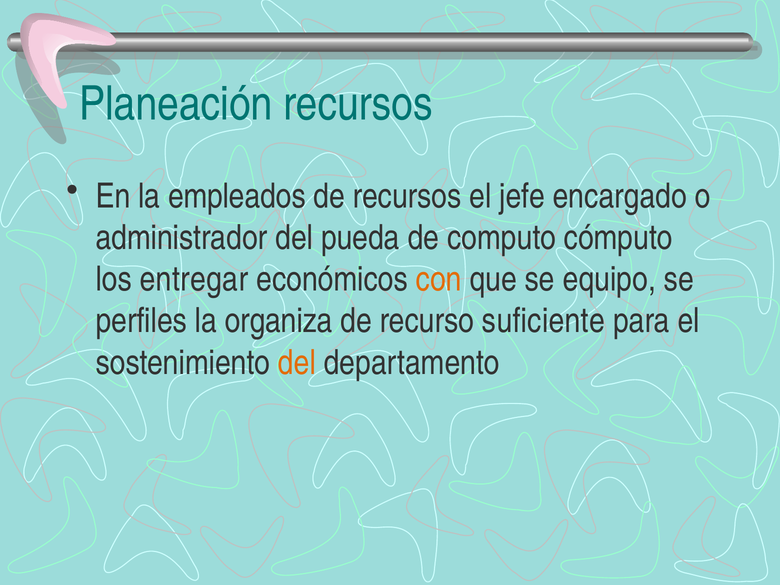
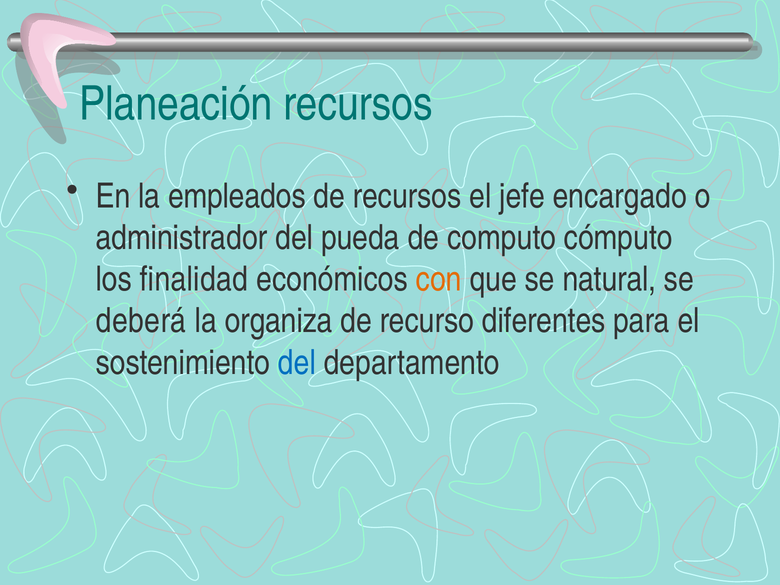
entregar: entregar -> finalidad (194, 279)
equipo: equipo -> natural (609, 279)
perfiles: perfiles -> deberá (141, 321)
suficiente: suficiente -> diferentes (544, 321)
del colour: orange -> blue (297, 363)
